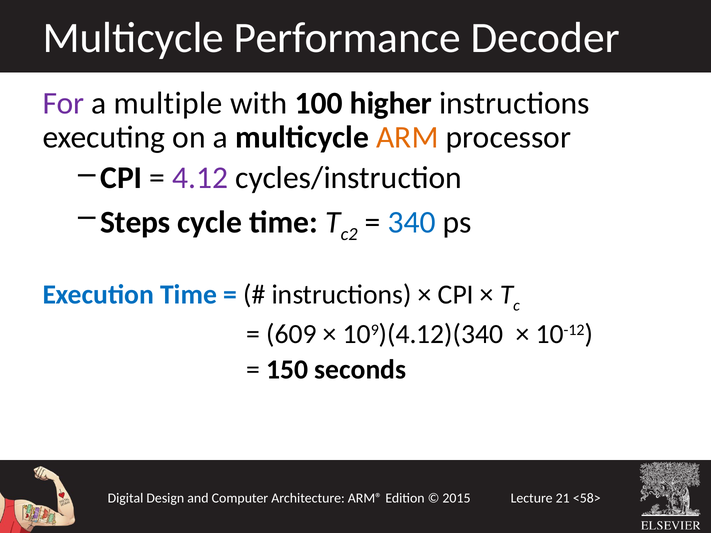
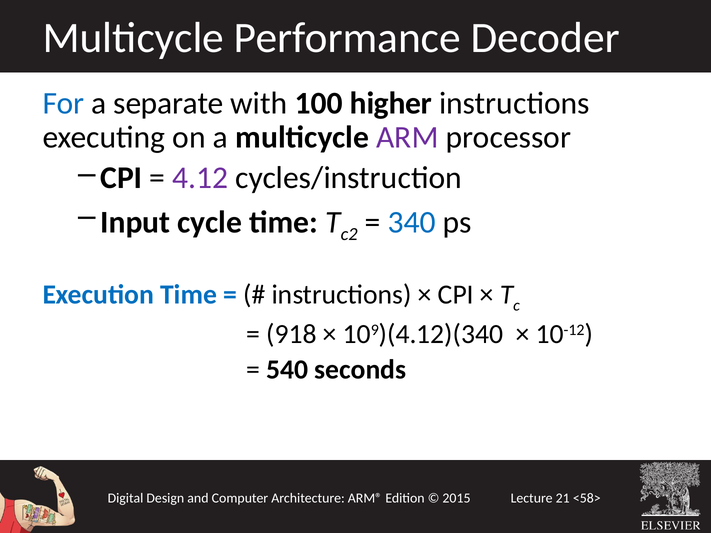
For colour: purple -> blue (63, 103)
multiple: multiple -> separate (168, 103)
ARM colour: orange -> purple (407, 137)
Steps: Steps -> Input (135, 222)
609: 609 -> 918 (291, 334)
150: 150 -> 540 (287, 370)
